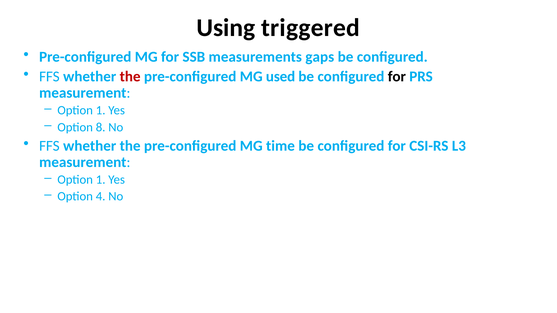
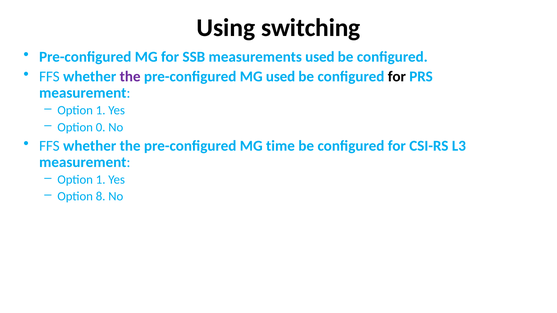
triggered: triggered -> switching (311, 28)
measurements gaps: gaps -> used (320, 57)
the colour: red -> purple (130, 77)
8: 8 -> 0 (101, 127)
4: 4 -> 8 (101, 197)
